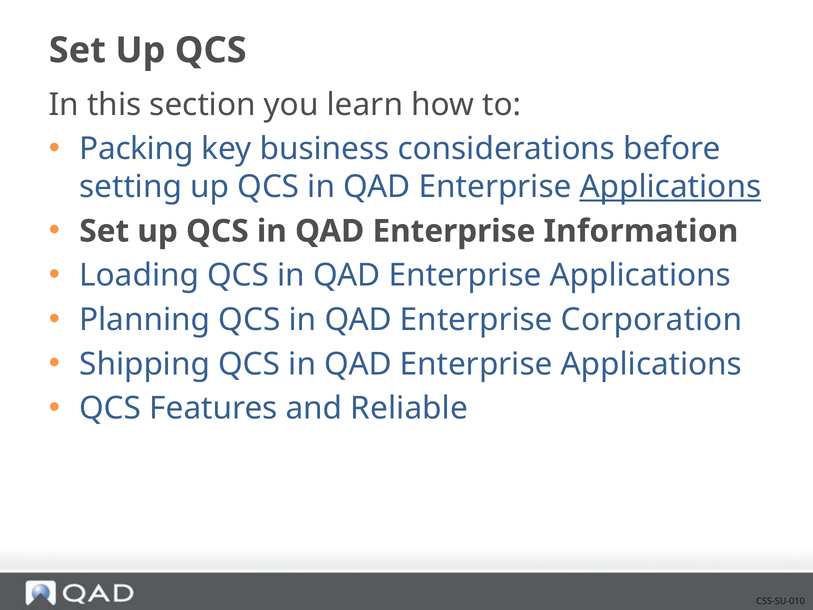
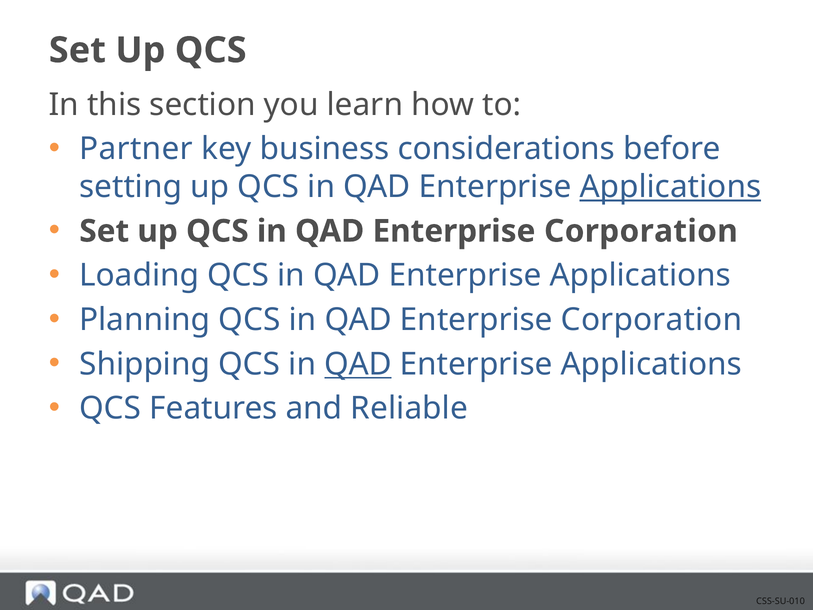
Packing: Packing -> Partner (136, 149)
Information: Information -> Corporation (641, 231)
QAD underline: none -> present (358, 364)
